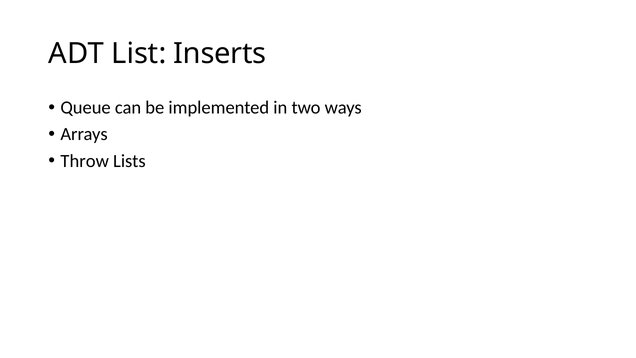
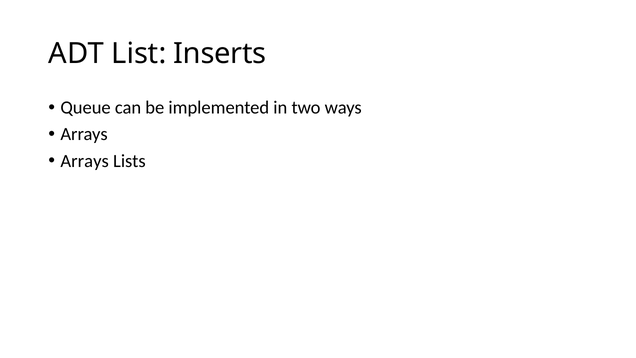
Throw: Throw -> Arrays (85, 161)
